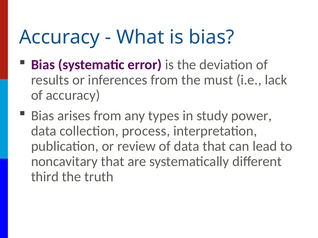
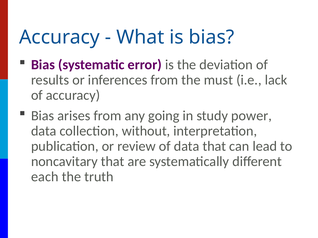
types: types -> going (164, 116)
process: process -> without (146, 131)
third: third -> each (45, 177)
